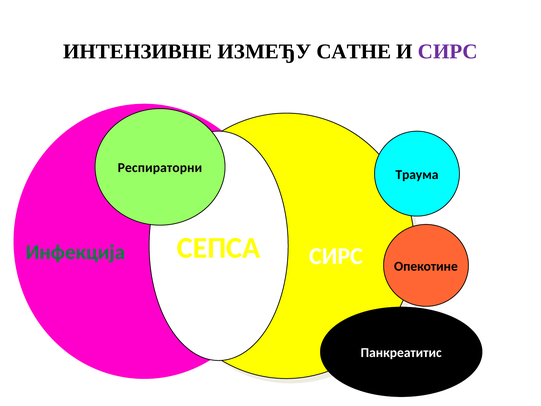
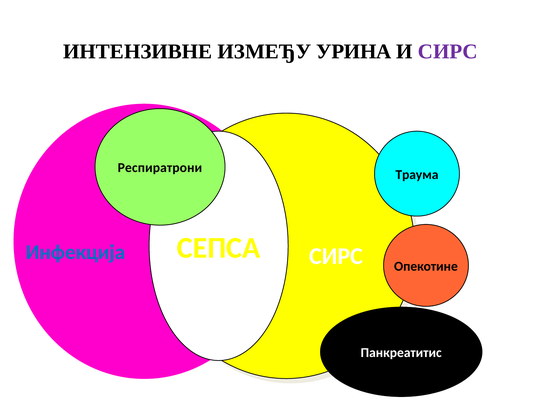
САТНЕ: САТНЕ -> УРИНА (354, 52)
Респираторни: Респираторни -> Респиратрони (160, 168)
Инфекција colour: green -> blue (76, 252)
